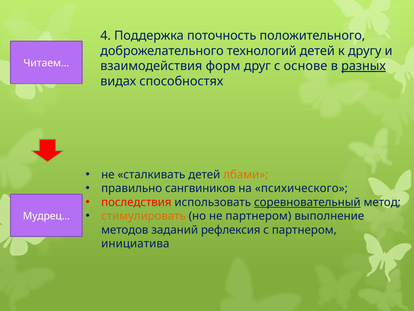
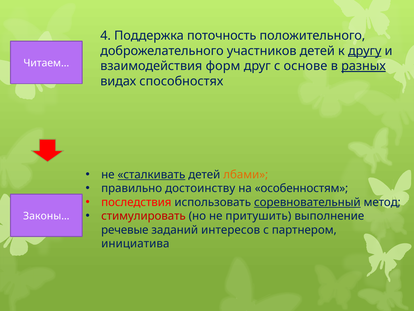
технологий: технологий -> участников (262, 51)
другу underline: none -> present (365, 51)
сталкивать underline: none -> present (151, 174)
сангвиников: сангвиников -> достоинству (200, 188)
психического: психического -> особенностям (302, 188)
стимулировать colour: orange -> red (143, 216)
не партнером: партнером -> притушить (258, 216)
Мудрец…: Мудрец… -> Законы… (46, 216)
методов: методов -> речевые (125, 230)
рефлексия: рефлексия -> интересов (231, 230)
